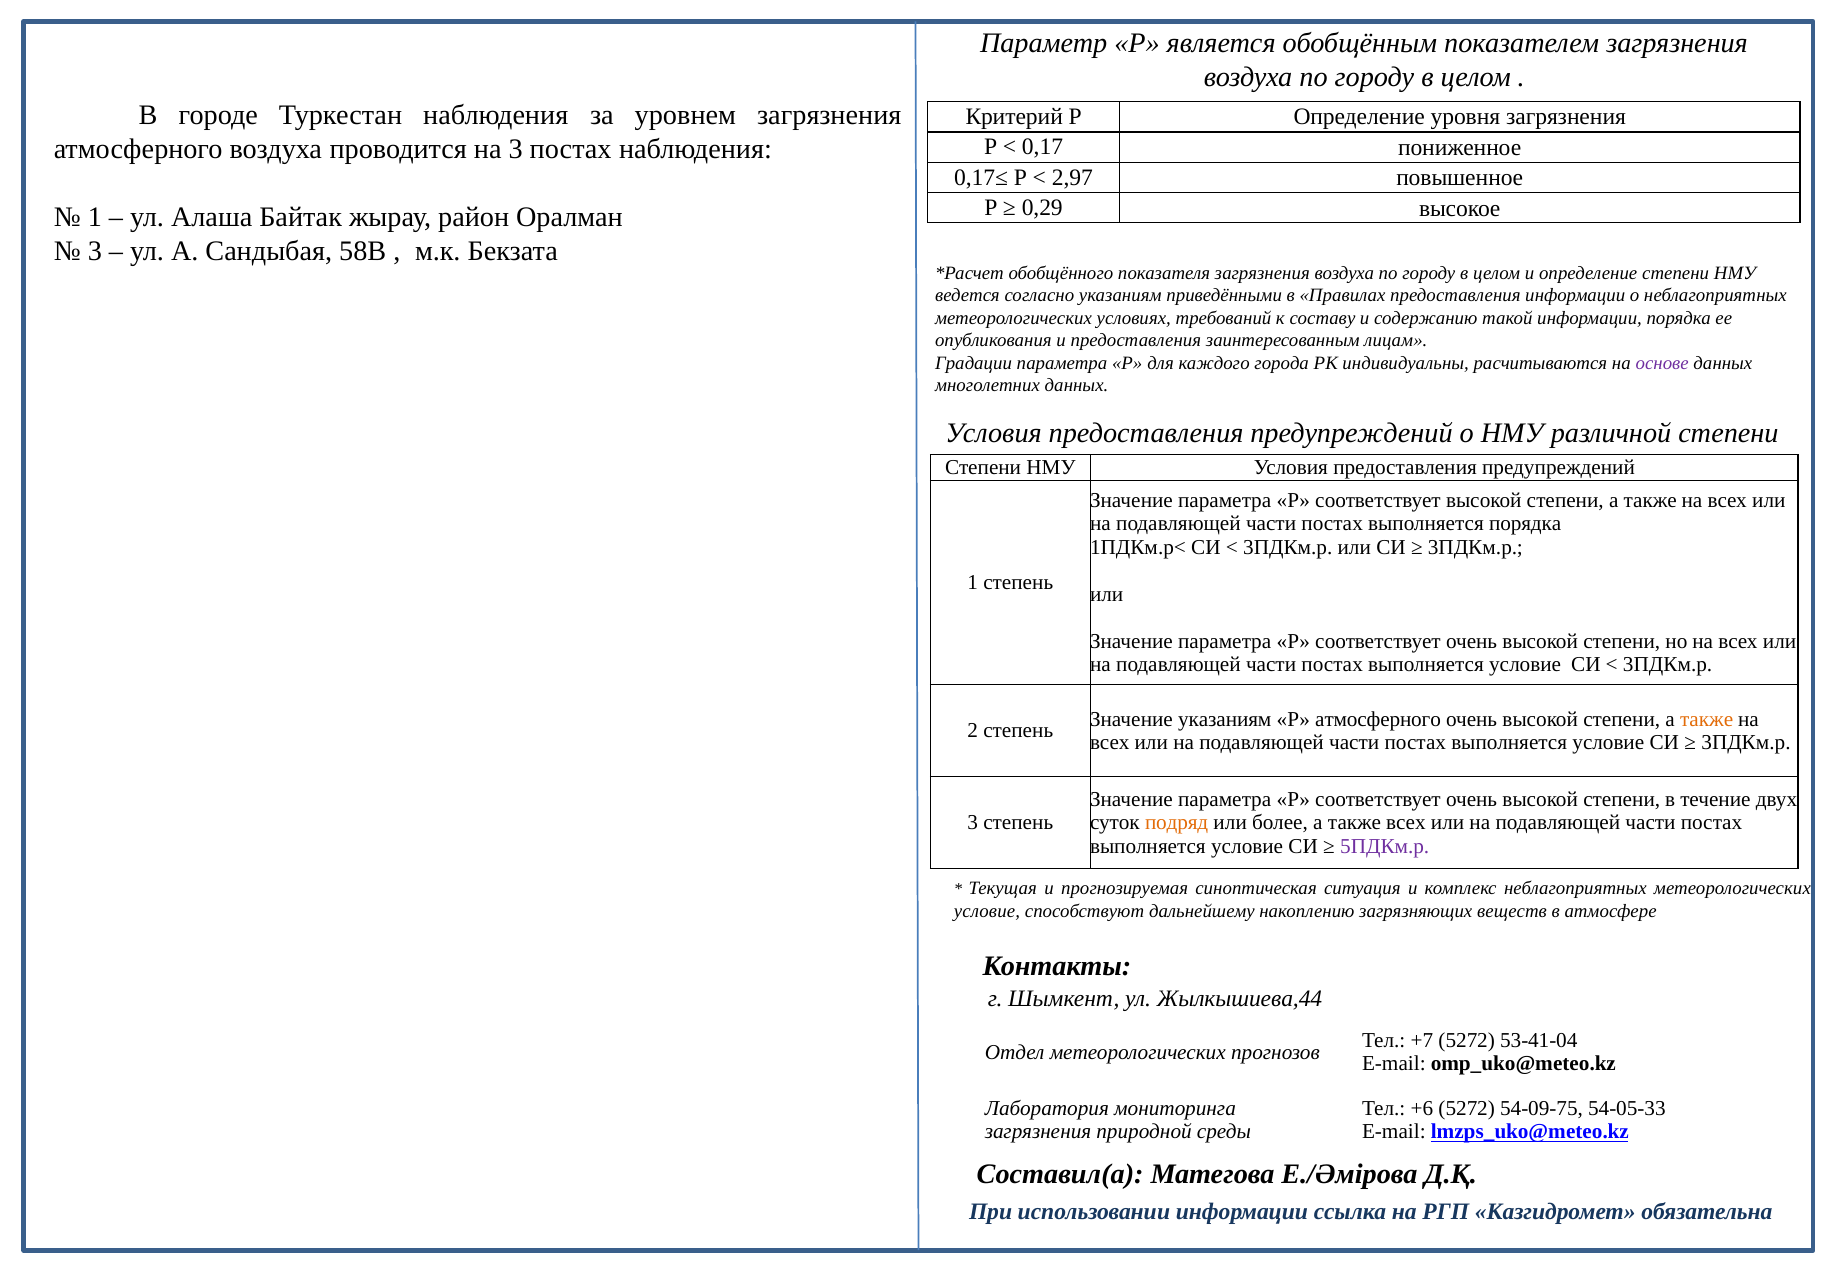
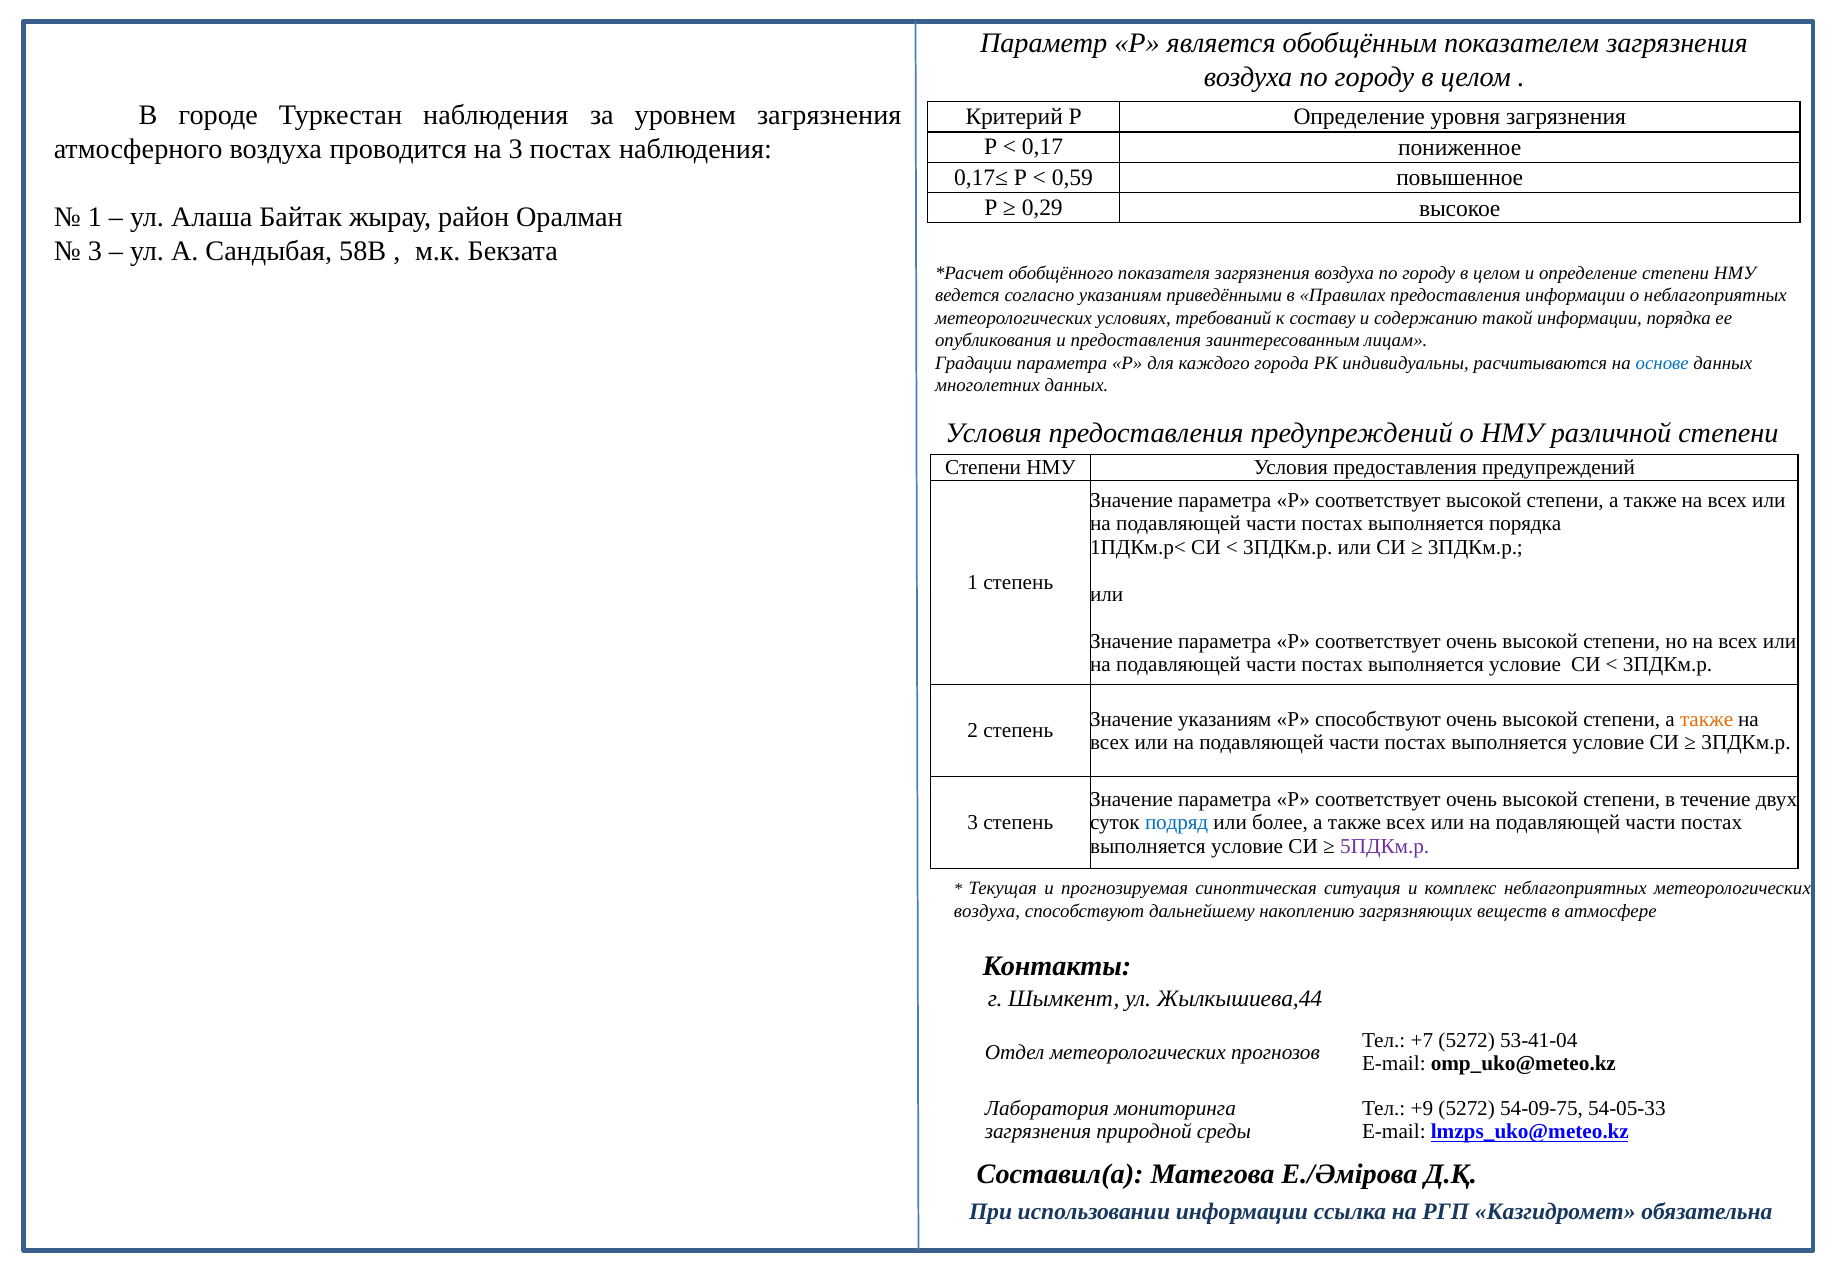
2,97: 2,97 -> 0,59 (1072, 177)
основе colour: purple -> blue (1662, 363)
Р атмосферного: атмосферного -> способствуют (1378, 719)
подряд colour: orange -> blue (1177, 822)
условие: условие -> воздуха (987, 911)
+6: +6 -> +9 (1422, 1108)
